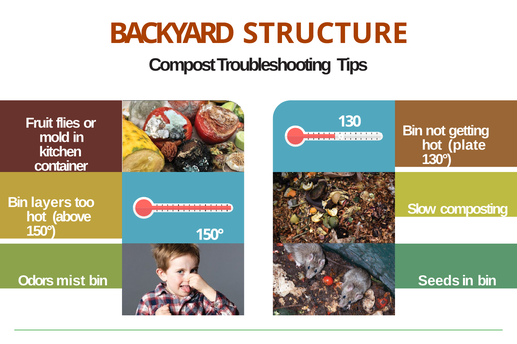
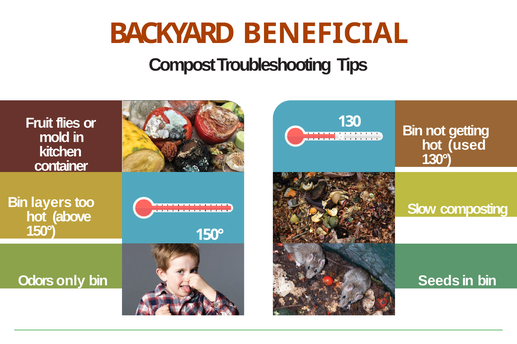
STRUCTURE: STRUCTURE -> BENEFICIAL (325, 34)
plate: plate -> used (467, 145)
mist: mist -> only (71, 281)
